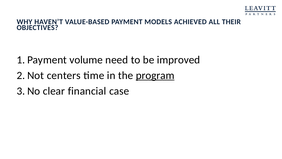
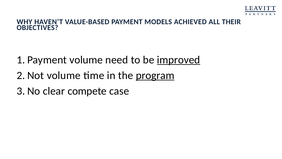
improved underline: none -> present (179, 60)
centers: centers -> volume (64, 75)
financial: financial -> compete (87, 91)
